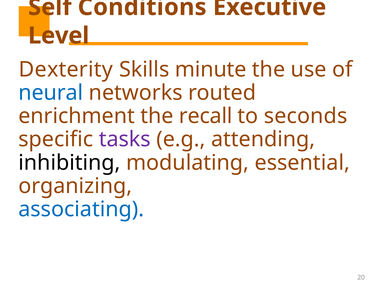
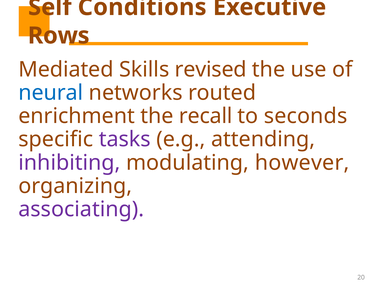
Level: Level -> Rows (59, 36)
Dexterity: Dexterity -> Mediated (66, 70)
minute: minute -> revised (211, 70)
inhibiting colour: black -> purple (69, 163)
essential: essential -> however (302, 163)
associating colour: blue -> purple (81, 209)
